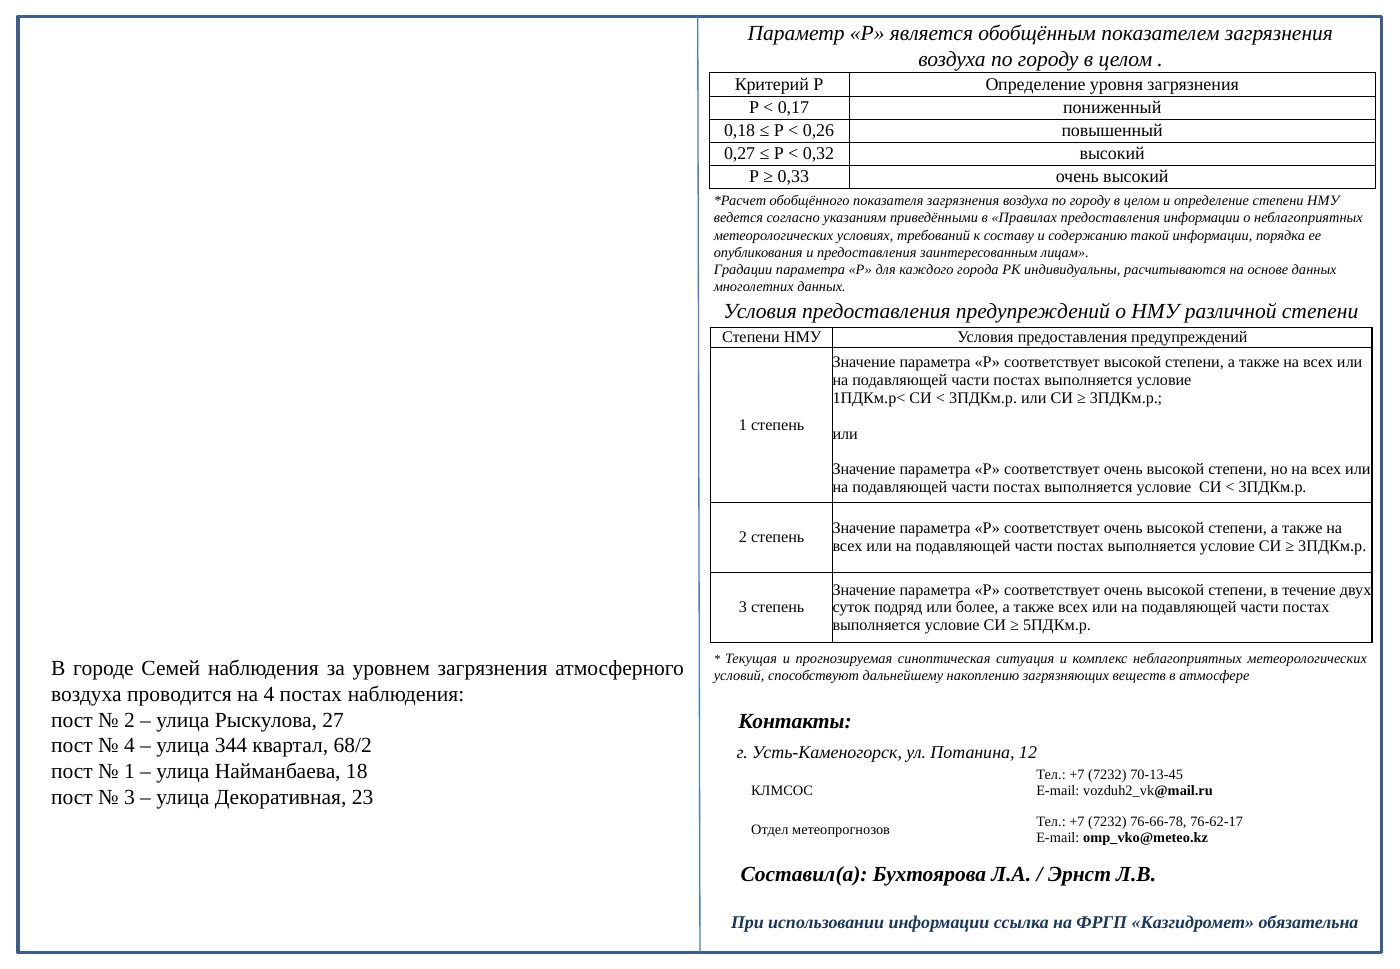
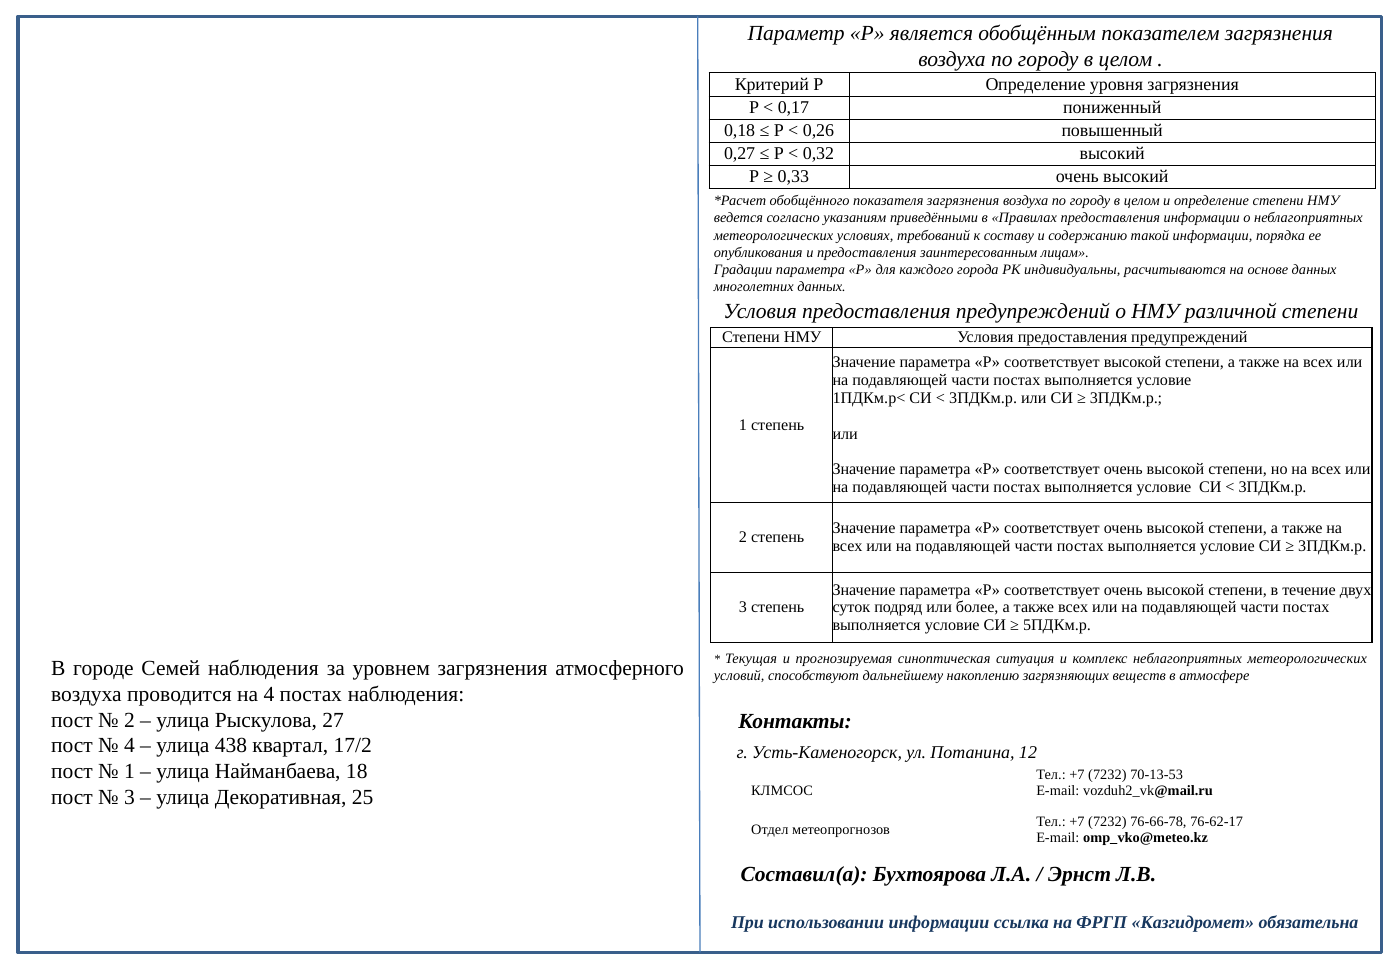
344: 344 -> 438 (231, 746)
68/2: 68/2 -> 17/2 (353, 746)
70-13-45: 70-13-45 -> 70-13-53 (1157, 775)
23: 23 -> 25 (363, 798)
